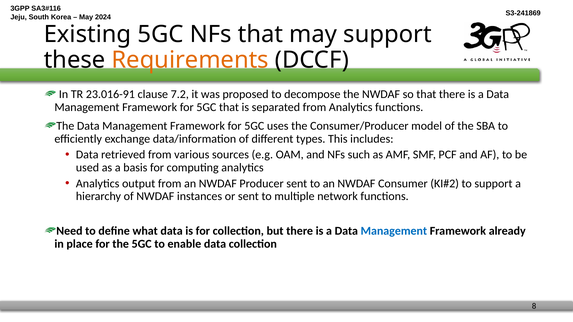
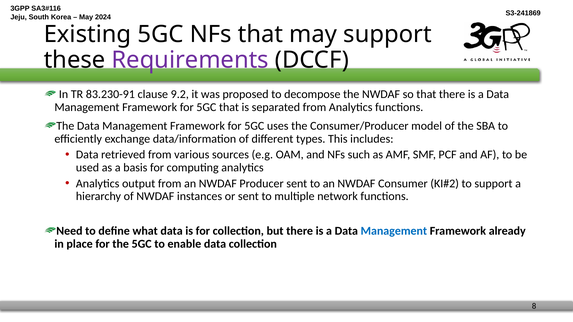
Requirements colour: orange -> purple (190, 60)
23.016-91: 23.016-91 -> 83.230-91 (110, 94)
7.2: 7.2 -> 9.2 (180, 94)
